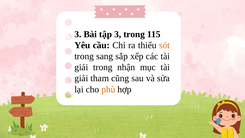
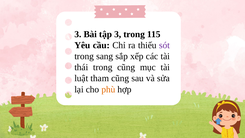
sót colour: orange -> purple (164, 45)
giải: giải -> thái (81, 67)
trong nhận: nhận -> cũng (126, 67)
giải: giải -> luật (81, 78)
